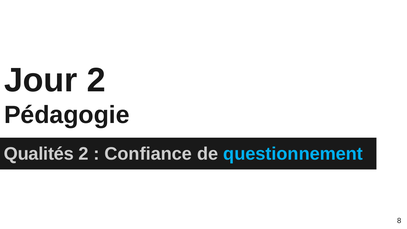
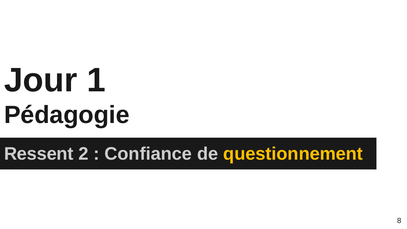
Jour 2: 2 -> 1 (96, 80)
Qualités: Qualités -> Ressent (39, 154)
questionnement colour: light blue -> yellow (293, 154)
